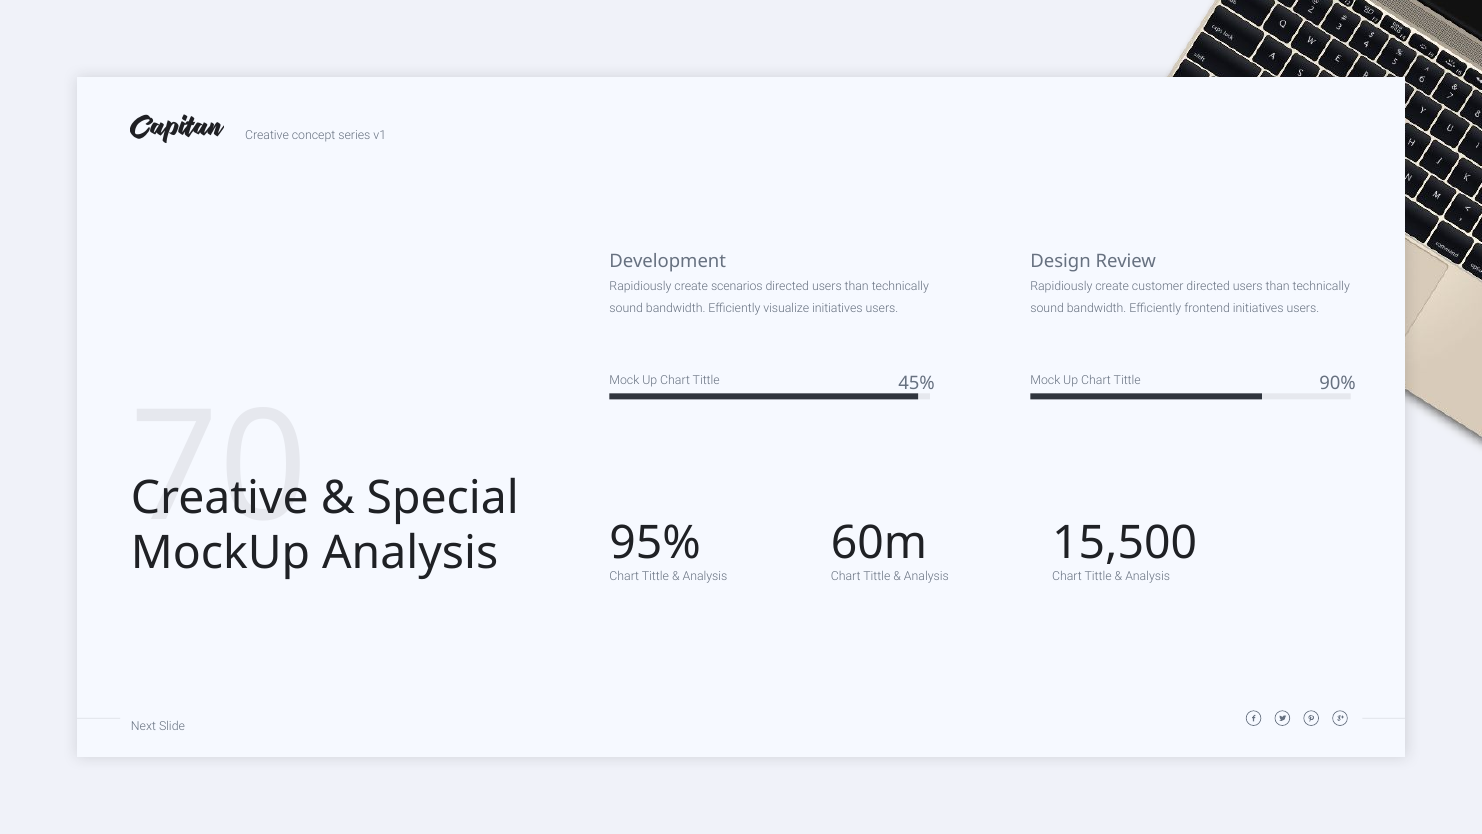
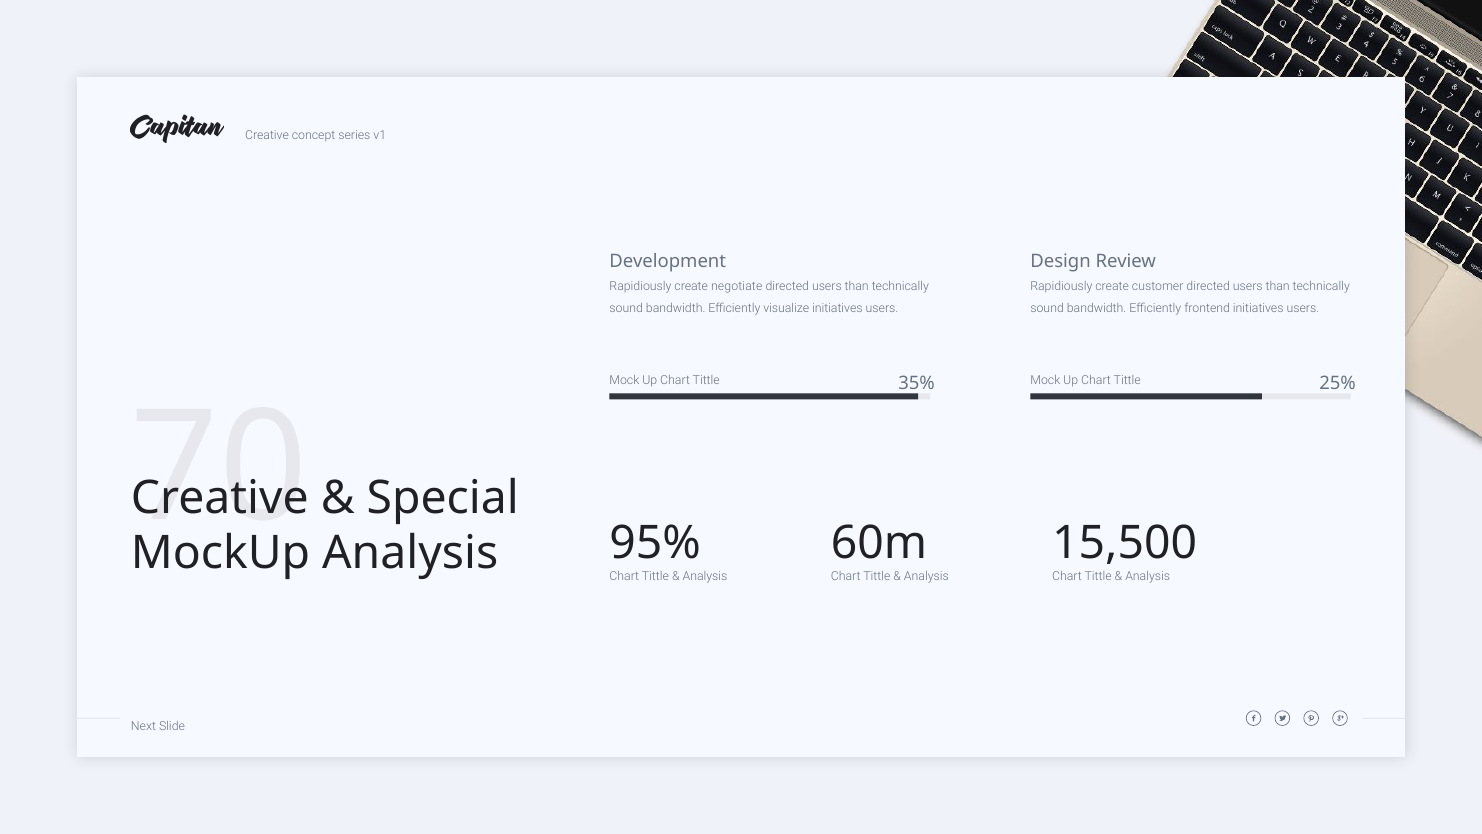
scenarios: scenarios -> negotiate (737, 286)
45%: 45% -> 35% (917, 383)
90%: 90% -> 25% (1338, 383)
